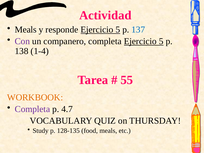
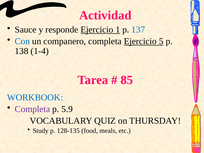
Meals: Meals -> Sauce (26, 30)
responde Ejercicio 5: 5 -> 1 (118, 30)
Con colour: purple -> blue (22, 41)
55: 55 -> 85 (127, 80)
WORKBOOK colour: orange -> blue (35, 98)
4.7: 4.7 -> 5.9 (67, 109)
